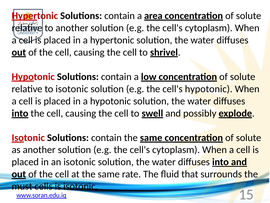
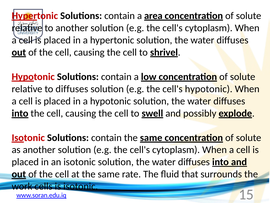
to isotonic: isotonic -> diffuses (72, 89)
must: must -> work (22, 186)
